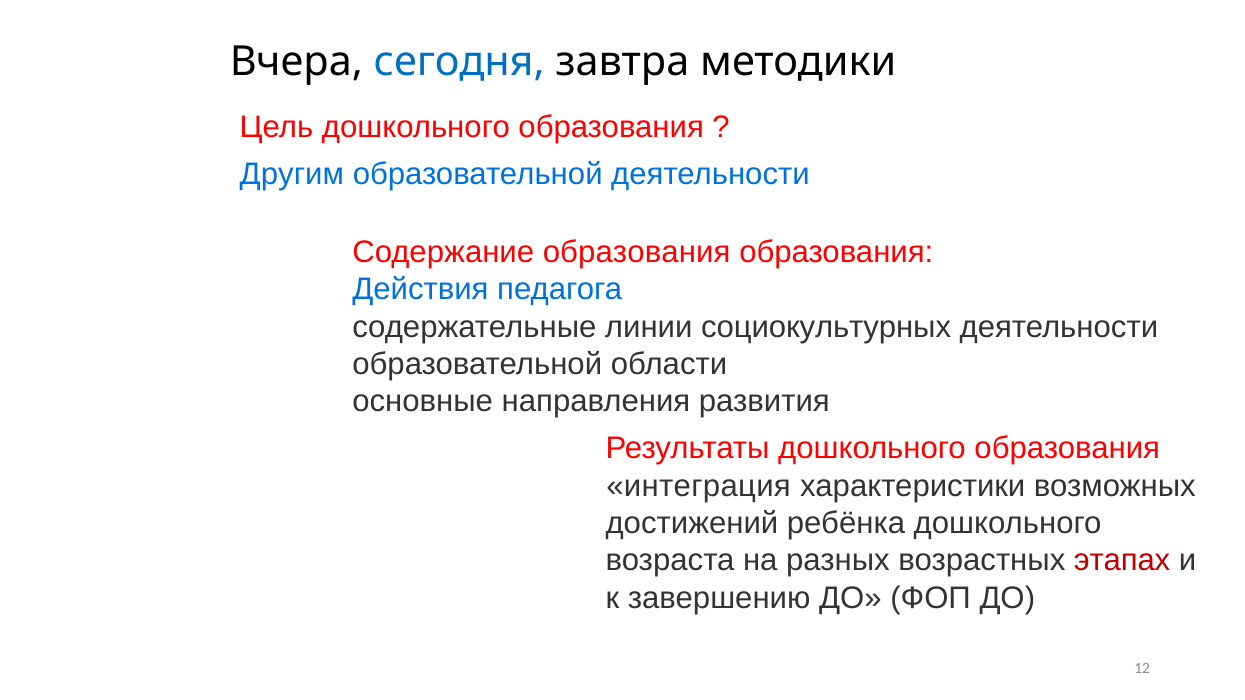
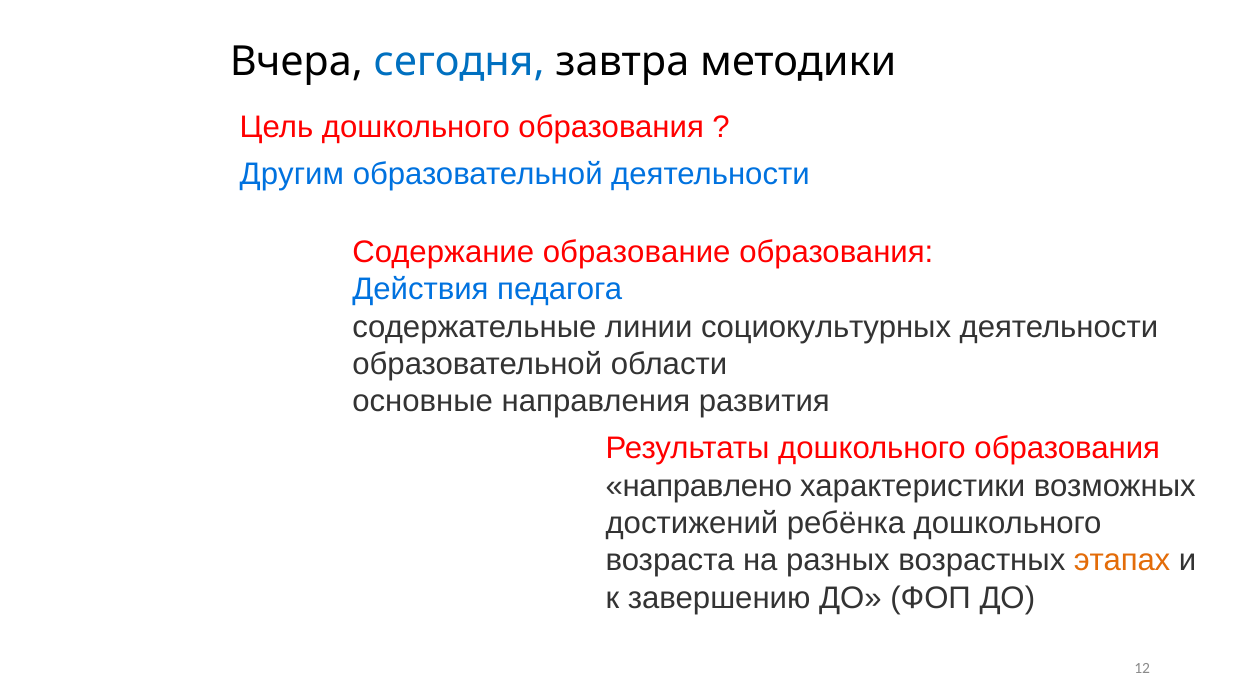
Содержание образования: образования -> образование (637, 252)
интеграция: интеграция -> направлено (699, 486)
этапах colour: red -> orange (1122, 561)
